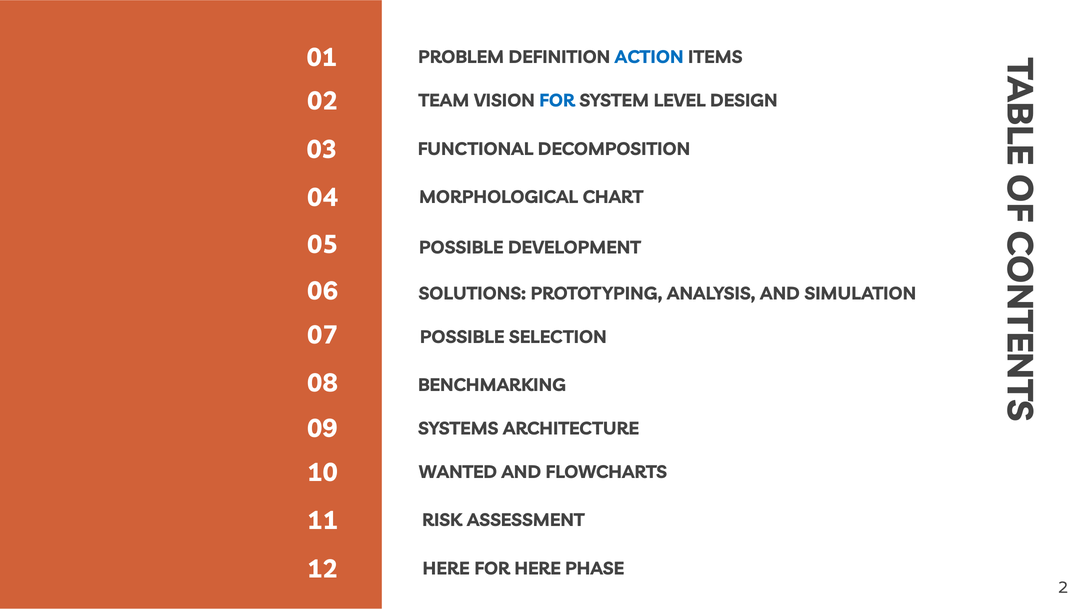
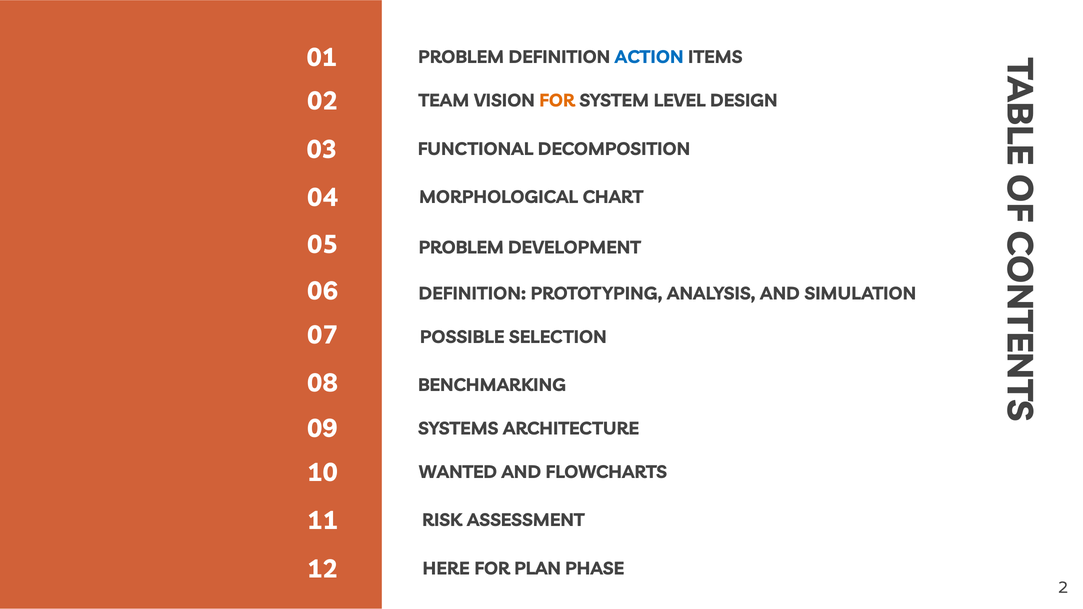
FOR colour: blue -> orange (557, 101)
POSSIBLE: POSSIBLE -> PROBLEM (461, 248)
SOLUTIONS: SOLUTIONS -> DEFINITION (472, 294)
FOR HERE: HERE -> PLAN (538, 569)
